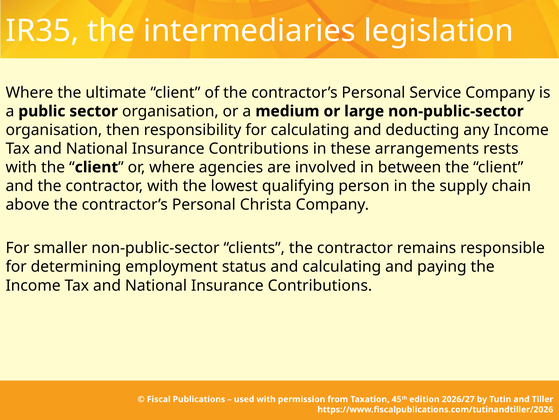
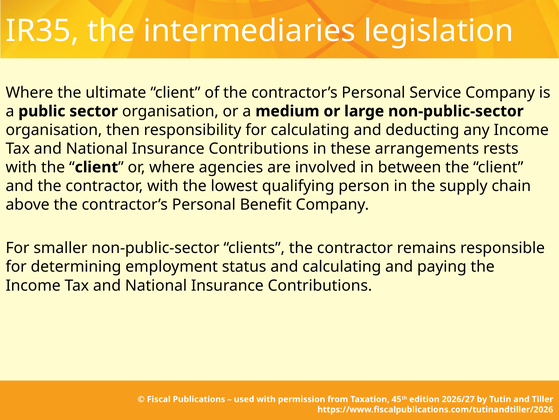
Christa: Christa -> Benefit (266, 204)
